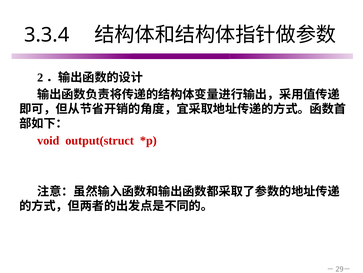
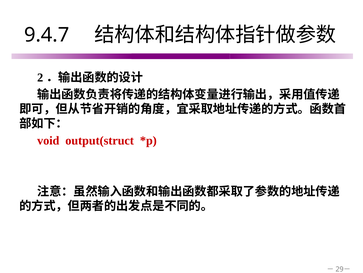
3.3.4: 3.3.4 -> 9.4.7 (47, 35)
